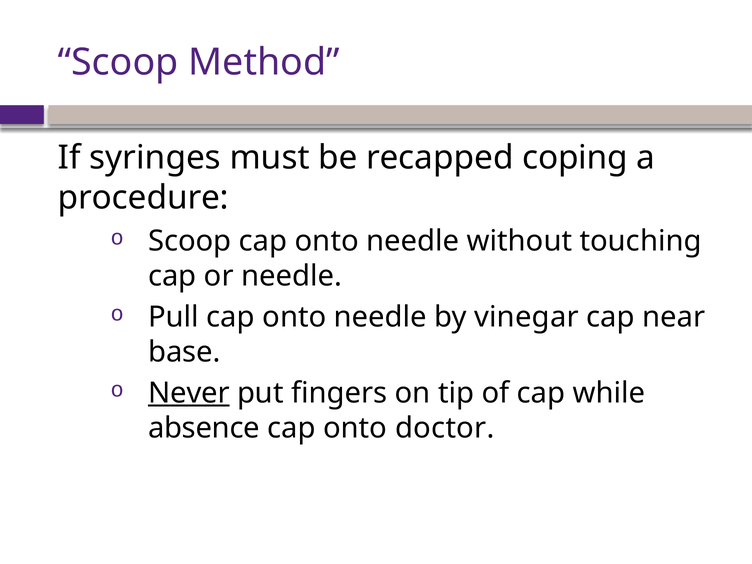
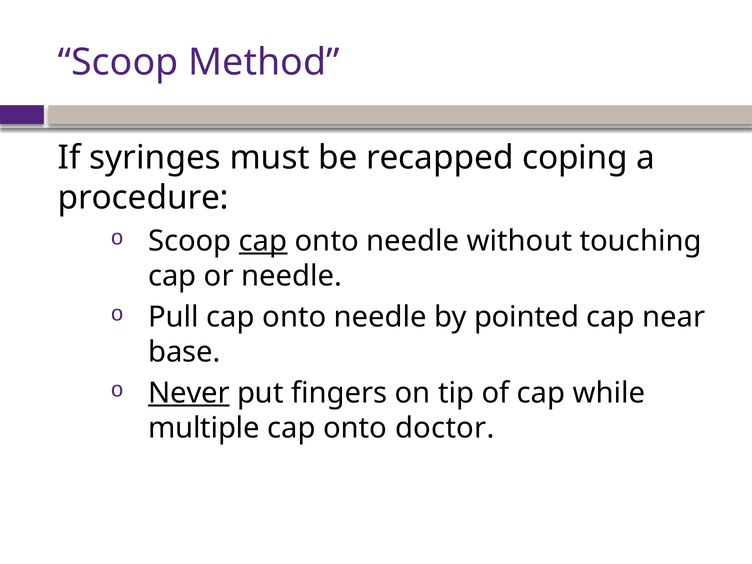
cap underline: none -> present (263, 241)
vinegar: vinegar -> pointed (527, 317)
absence: absence -> multiple (204, 428)
